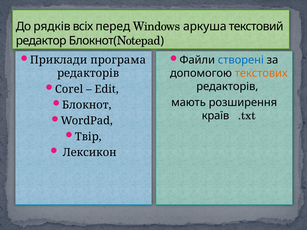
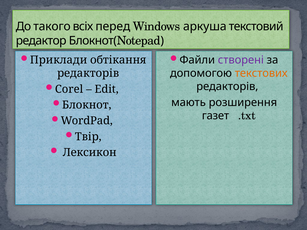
рядків: рядків -> такого (52, 26)
програма: програма -> обтікання (118, 60)
створені colour: blue -> purple (241, 60)
країв: країв -> газет (216, 116)
